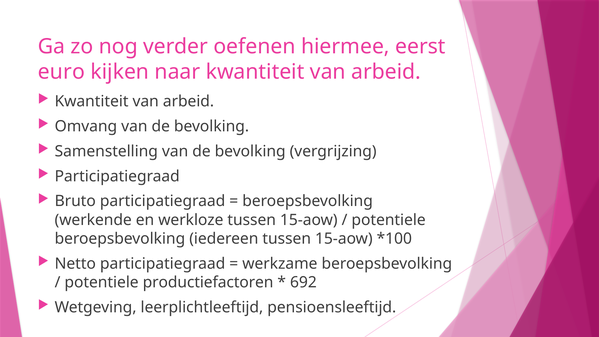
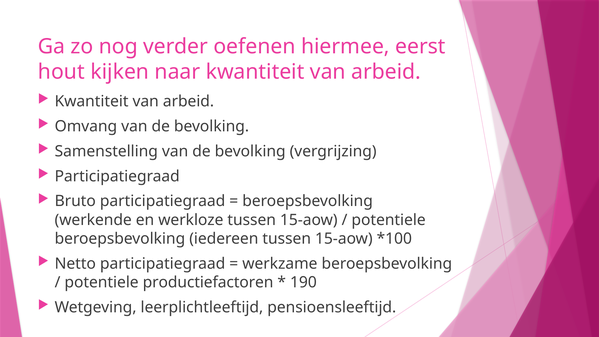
euro: euro -> hout (61, 72)
692: 692 -> 190 (303, 282)
